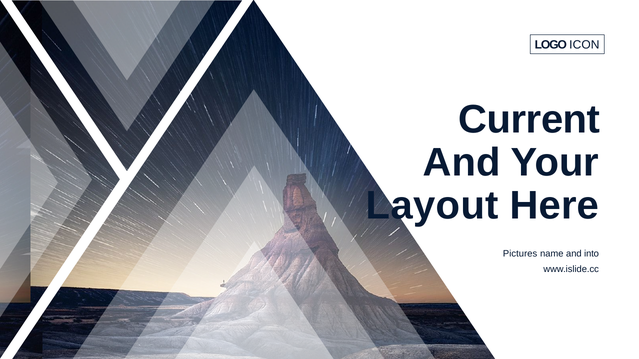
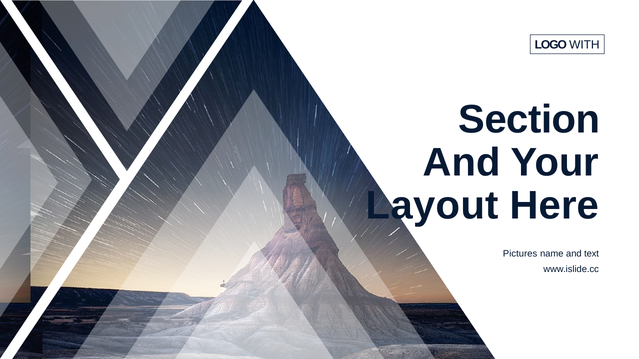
ICON: ICON -> WITH (584, 45)
Current: Current -> Section (529, 120)
into: into -> text (592, 254)
